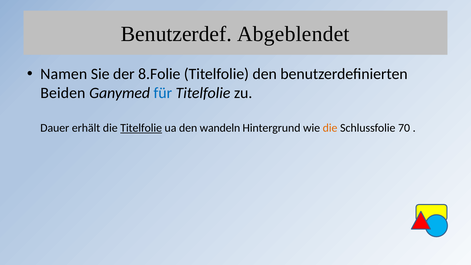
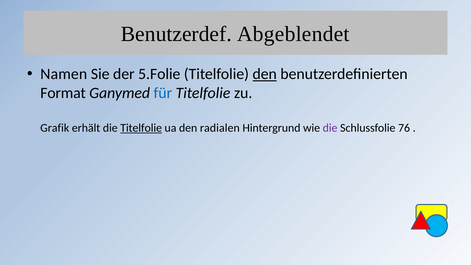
8.Folie: 8.Folie -> 5.Folie (159, 74)
den underline: none -> present (265, 74)
Beiden: Beiden -> Format (63, 93)
Dauer: Dauer -> Grafik (55, 128)
wandeln: wandeln -> radialen (220, 128)
die colour: orange -> purple (330, 128)
70: 70 -> 76 (404, 128)
